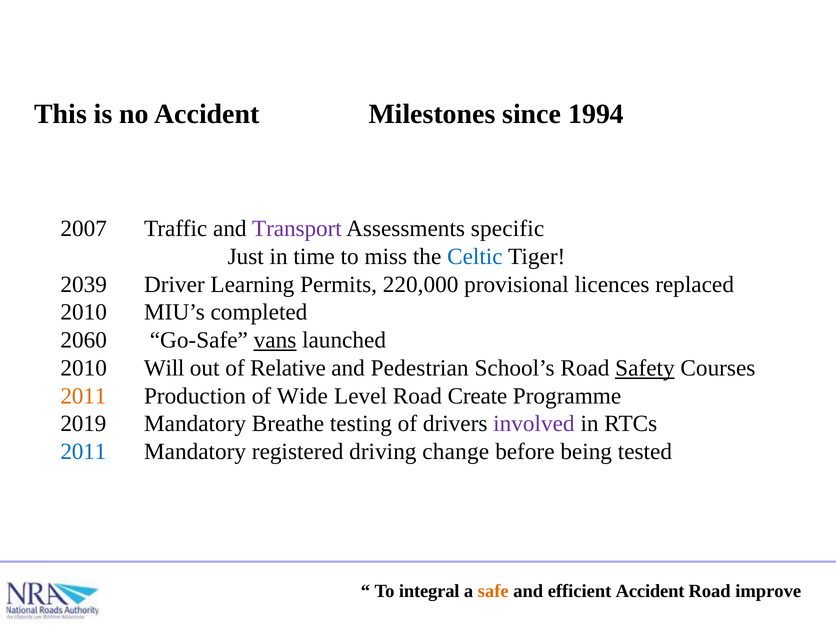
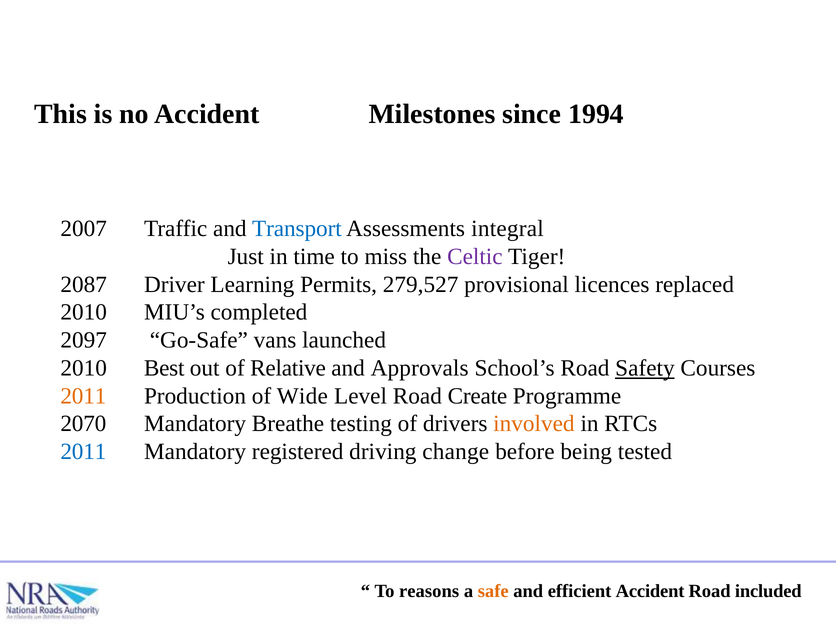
Transport colour: purple -> blue (297, 229)
specific: specific -> integral (507, 229)
Celtic colour: blue -> purple (475, 257)
2039: 2039 -> 2087 (84, 284)
220,000: 220,000 -> 279,527 (421, 284)
2060: 2060 -> 2097 (84, 340)
vans underline: present -> none (275, 340)
Will: Will -> Best (164, 368)
Pedestrian: Pedestrian -> Approvals (420, 368)
2019: 2019 -> 2070 (83, 424)
involved colour: purple -> orange (534, 424)
integral: integral -> reasons (429, 591)
improve: improve -> included (768, 591)
